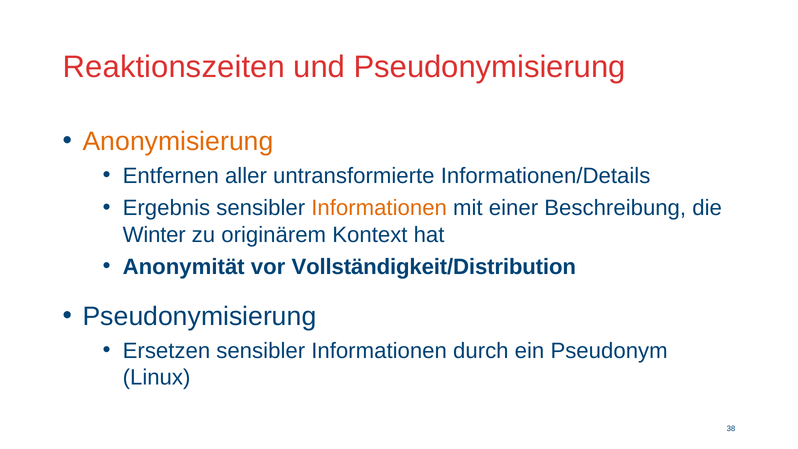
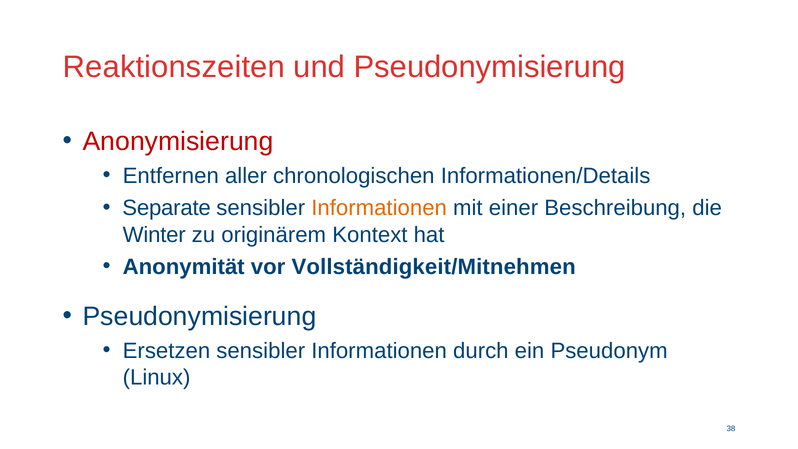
Anonymisierung colour: orange -> red (178, 141)
untransformierte: untransformierte -> chronologischen (354, 176)
Ergebnis: Ergebnis -> Separate (167, 208)
Vollständigkeit/Distribution: Vollständigkeit/Distribution -> Vollständigkeit/Mitnehmen (434, 267)
